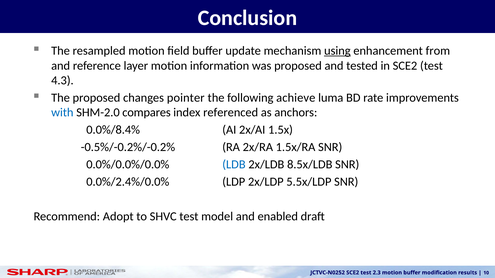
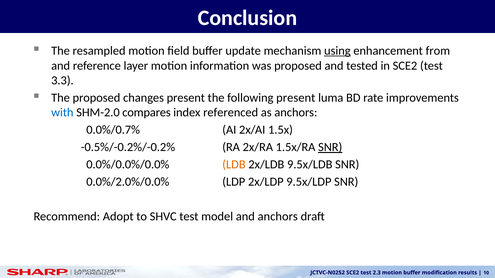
4.3: 4.3 -> 3.3 (62, 81)
changes pointer: pointer -> present (186, 98)
following achieve: achieve -> present (296, 98)
0.0%/8.4%: 0.0%/8.4% -> 0.0%/0.7% (113, 130)
SNR underline: none -> present (330, 147)
LDB colour: blue -> orange (234, 165)
8.5x/LDB: 8.5x/LDB -> 9.5x/LDB (310, 165)
0.0%/2.4%/0.0%: 0.0%/2.4%/0.0% -> 0.0%/2.0%/0.0% (128, 182)
5.5x/LDP: 5.5x/LDP -> 9.5x/LDP (309, 182)
and enabled: enabled -> anchors (278, 217)
